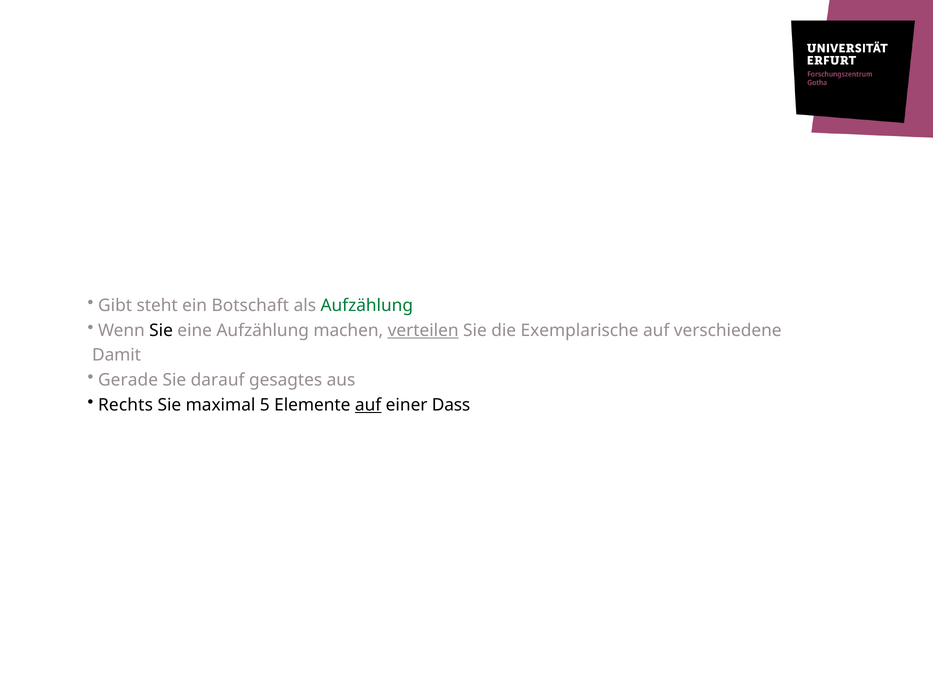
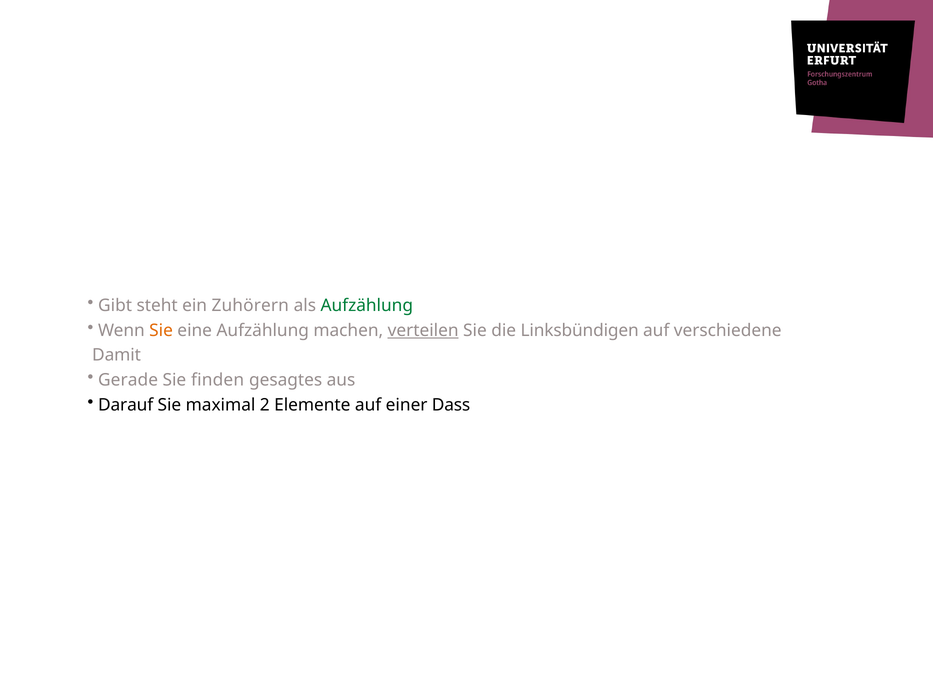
Botschaft: Botschaft -> Zuhörern (250, 306)
Sie colour: black -> orange (161, 331)
Exemplarische: Exemplarische -> Linksbündigen (580, 331)
darauf: darauf -> finden (218, 380)
Rechts: Rechts -> Darauf (126, 405)
5: 5 -> 2 (265, 405)
auf underline: present -> none (368, 405)
